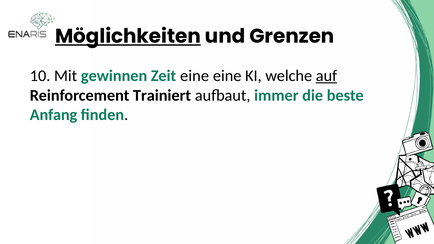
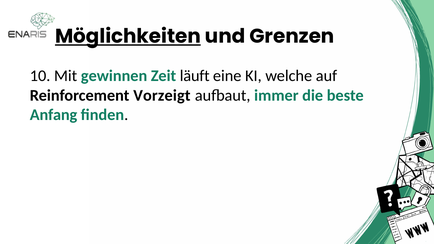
Zeit eine: eine -> läuft (195, 76)
auf underline: present -> none (326, 76)
Trainiert: Trainiert -> Vorzeigt (162, 95)
